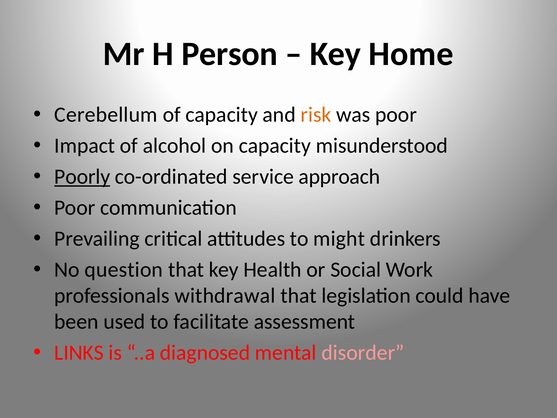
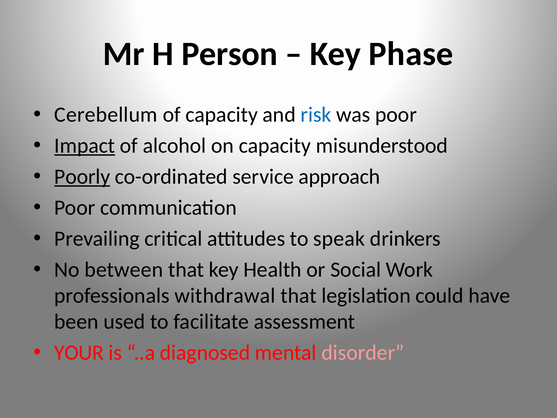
Home: Home -> Phase (411, 54)
risk colour: orange -> blue (316, 115)
Impact underline: none -> present (85, 146)
might: might -> speak (339, 239)
question: question -> between (124, 270)
LINKS: LINKS -> YOUR (79, 353)
